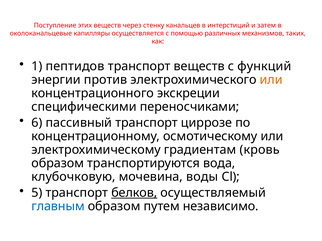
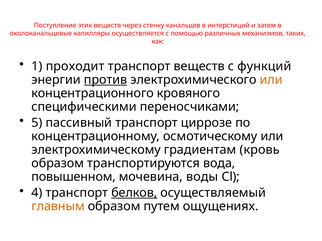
пептидов: пептидов -> проходит (75, 66)
против underline: none -> present (106, 80)
экскреции: экскреции -> кровяного (188, 93)
6: 6 -> 5 (37, 123)
клубочковую: клубочковую -> повышенном (74, 177)
5: 5 -> 4 (37, 193)
главным colour: blue -> orange (58, 207)
независимо: независимо -> ощущениях (221, 207)
